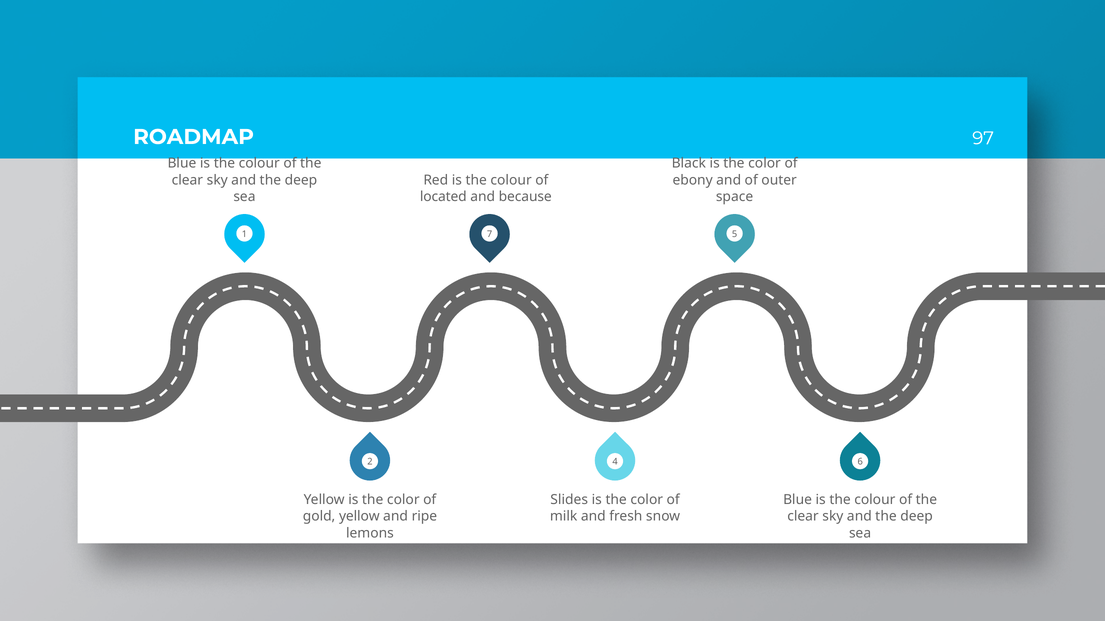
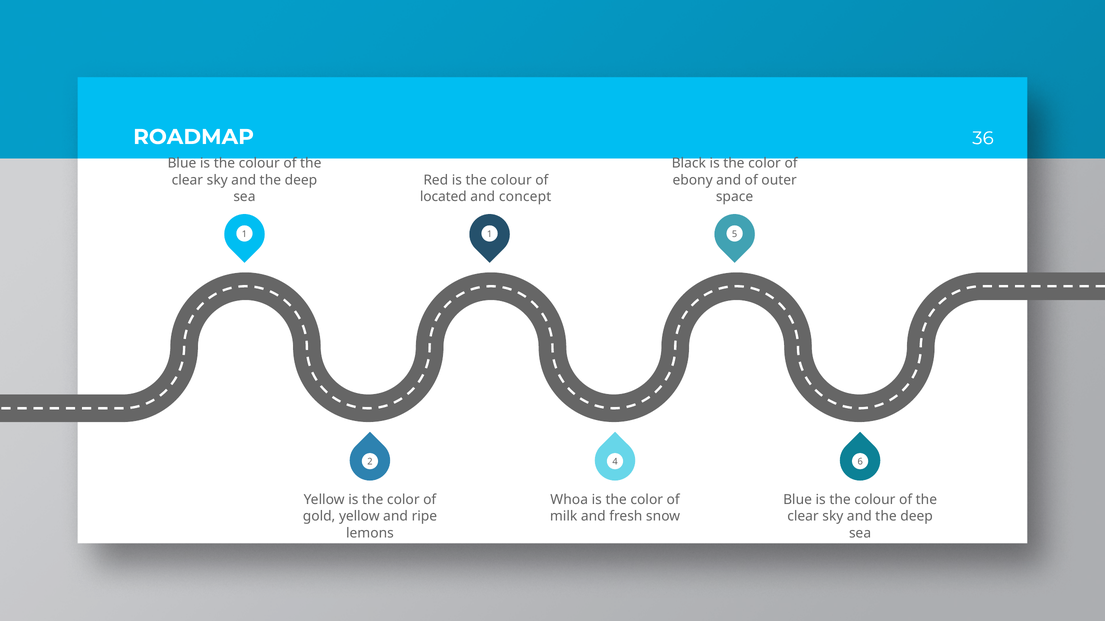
97: 97 -> 36 (983, 138)
because: because -> concept (525, 197)
1 7: 7 -> 1 (490, 234)
Slides: Slides -> Whoa (569, 500)
